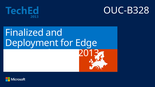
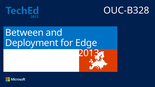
Finalized: Finalized -> Between (24, 33)
